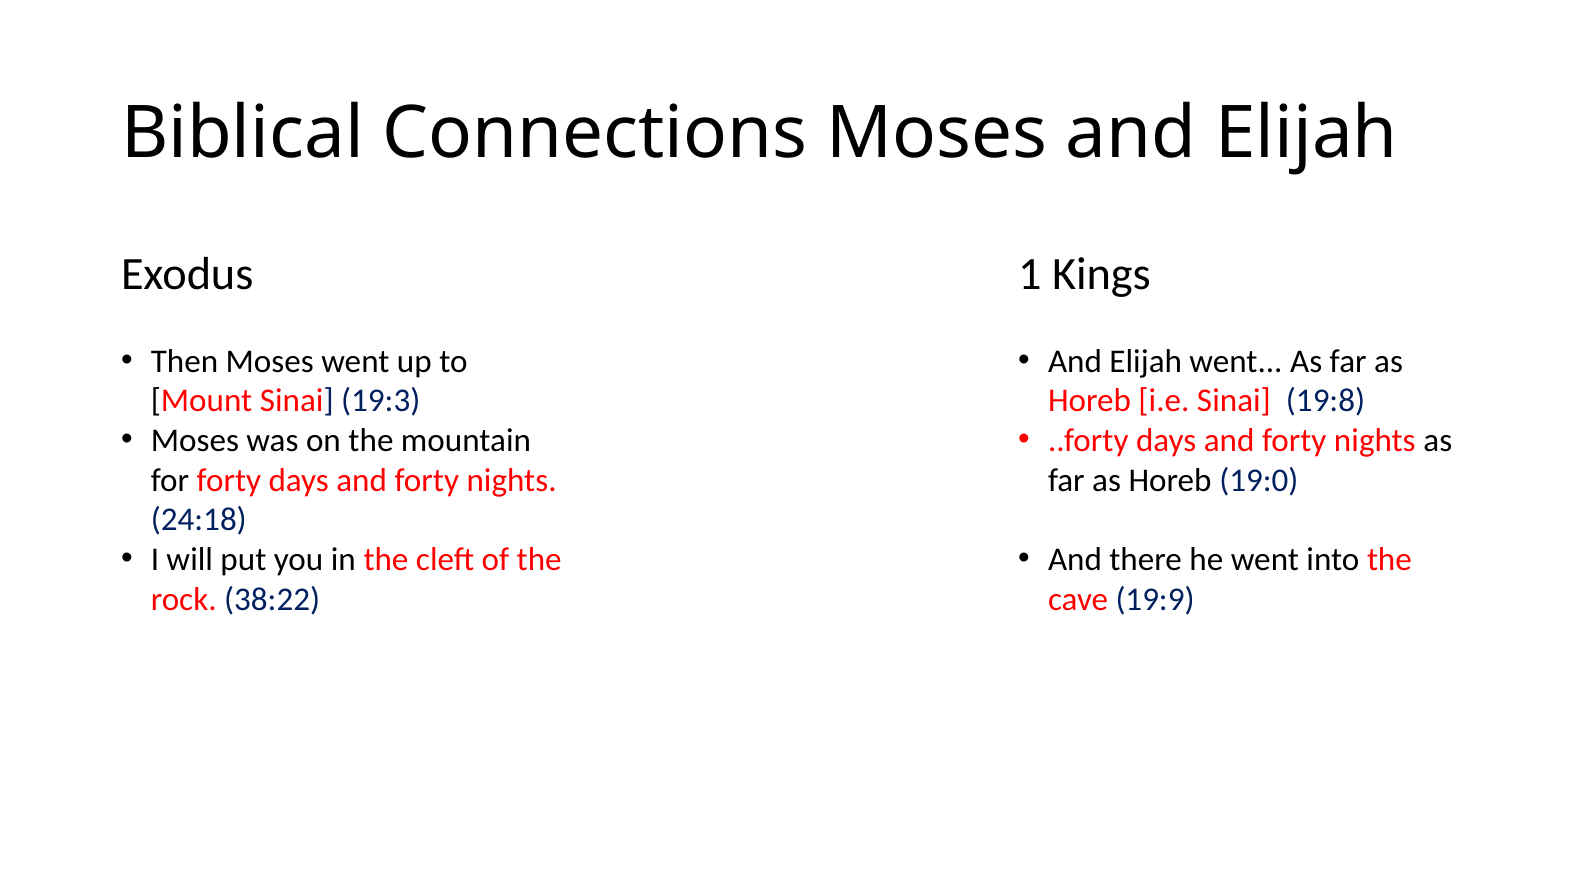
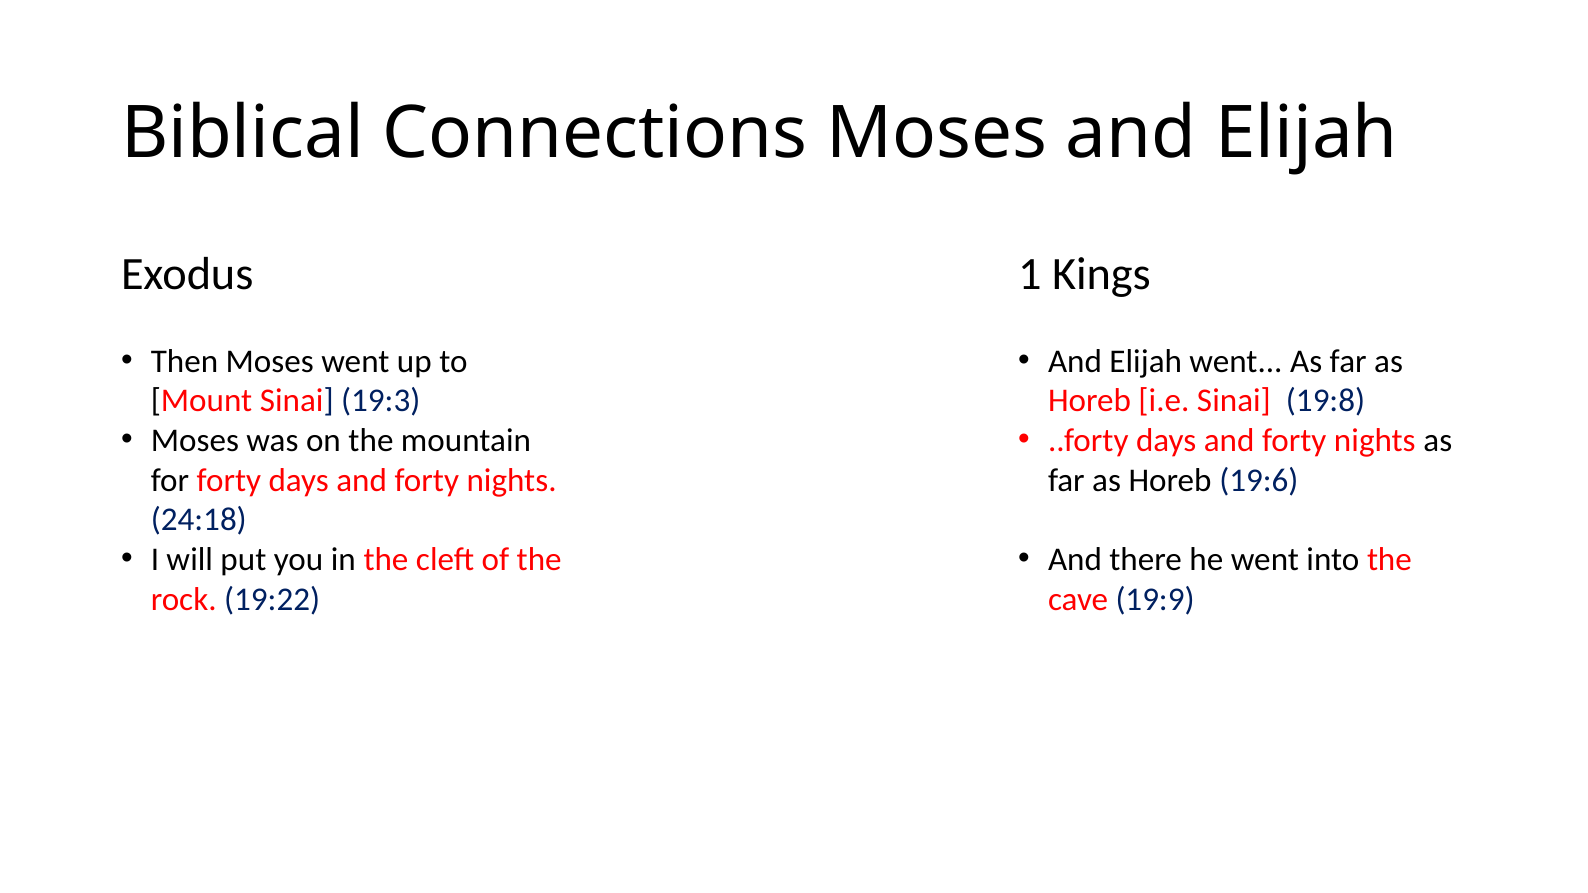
19:0: 19:0 -> 19:6 (1259, 480)
38:22: 38:22 -> 19:22 (272, 600)
